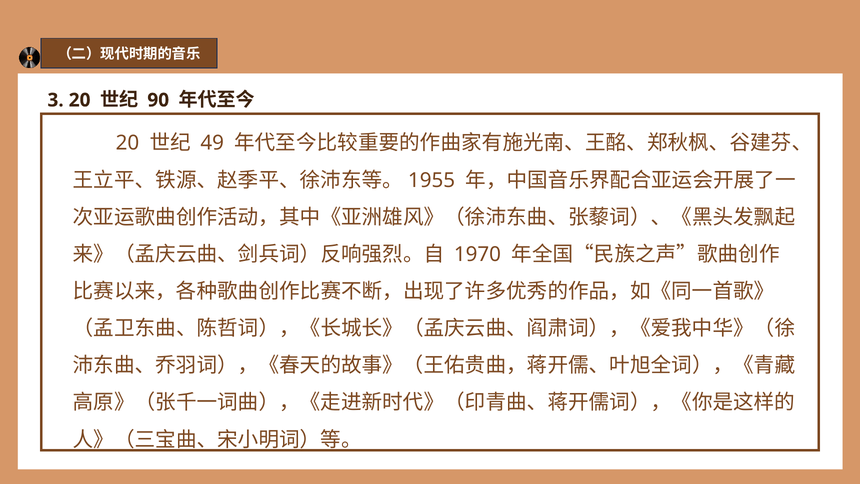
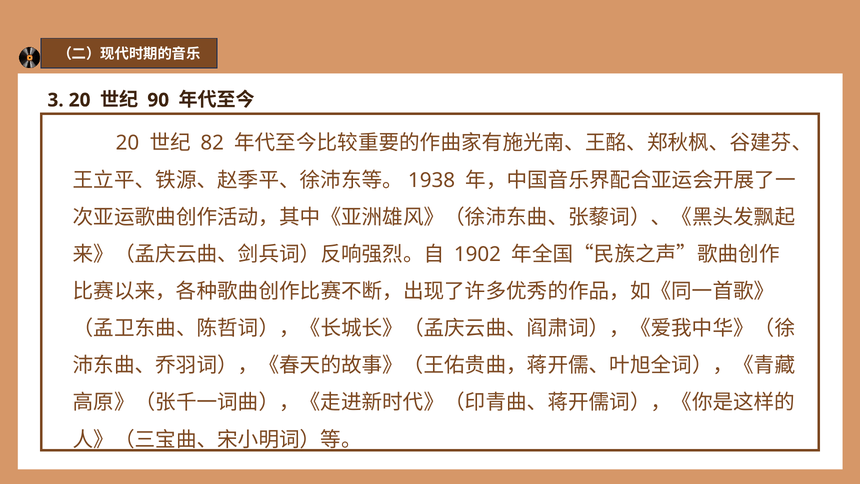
49: 49 -> 82 (212, 143)
1955: 1955 -> 1938 (432, 180)
1970: 1970 -> 1902 (477, 254)
